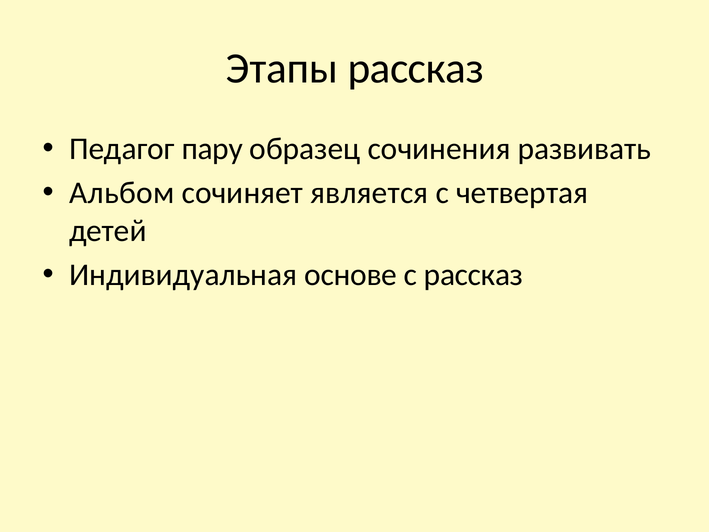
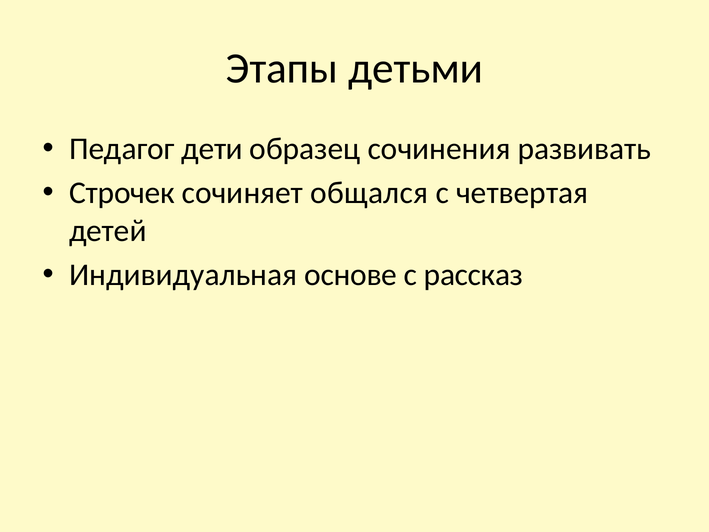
Этапы рассказ: рассказ -> детьми (416, 69)
пару: пару -> дети (212, 149)
Альбом: Альбом -> Строчек (122, 193)
является: является -> общался (369, 193)
